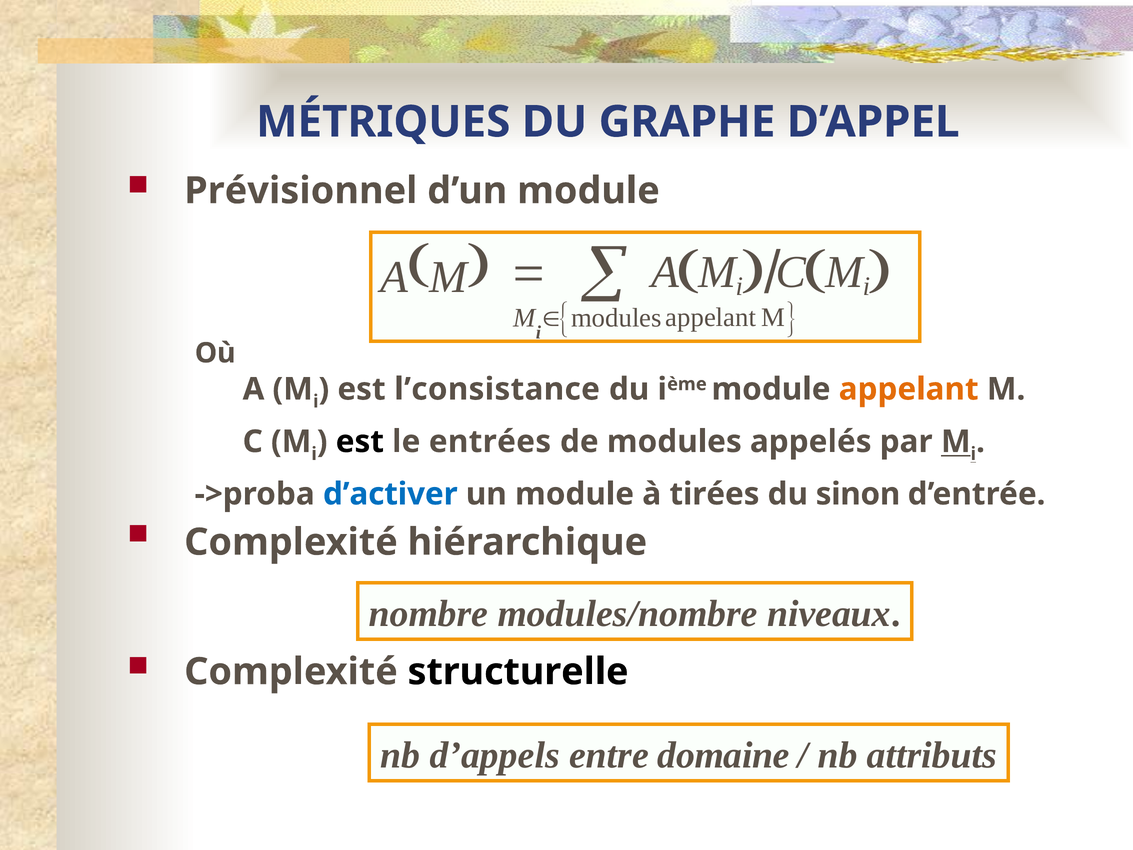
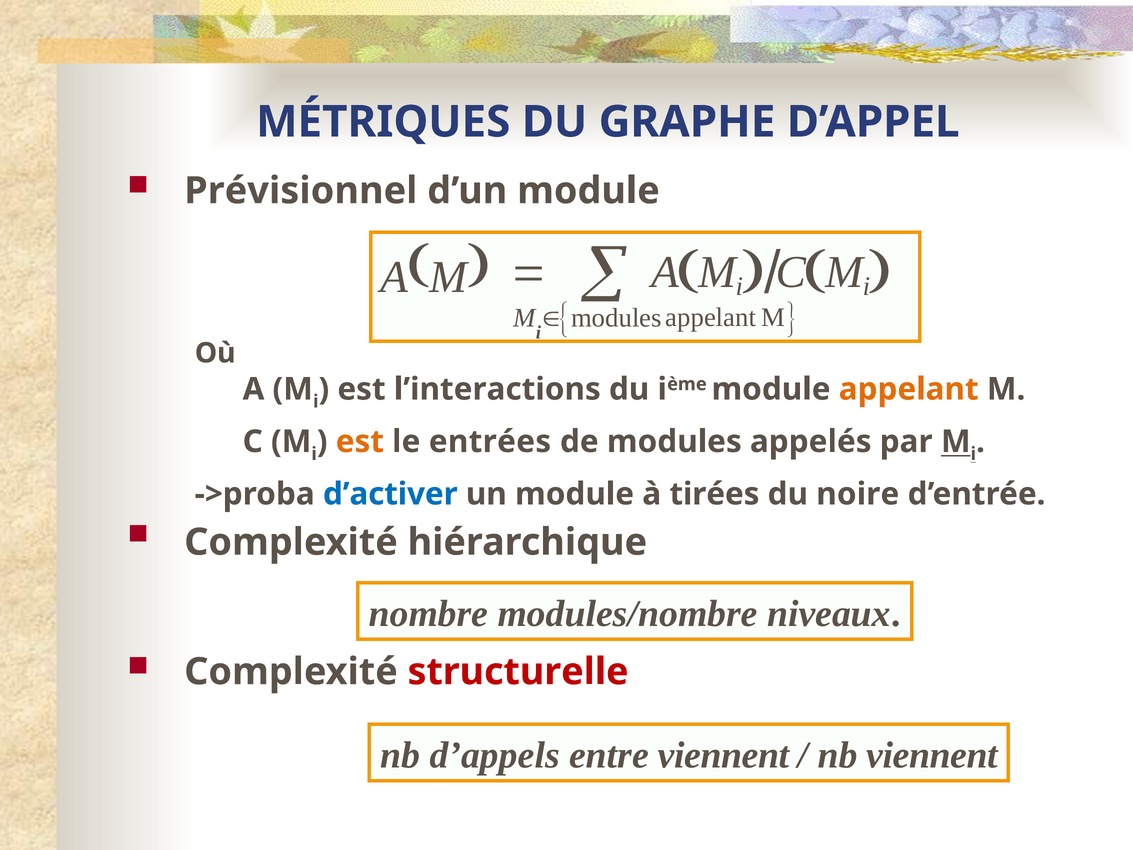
l’consistance: l’consistance -> l’interactions (497, 389)
est colour: black -> orange (360, 442)
sinon: sinon -> noire (858, 494)
structurelle colour: black -> red (518, 672)
entre domaine: domaine -> viennent (723, 755)
nb attributs: attributs -> viennent (932, 755)
